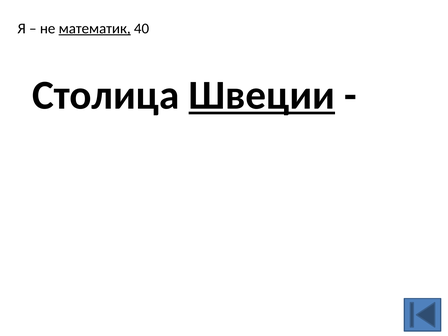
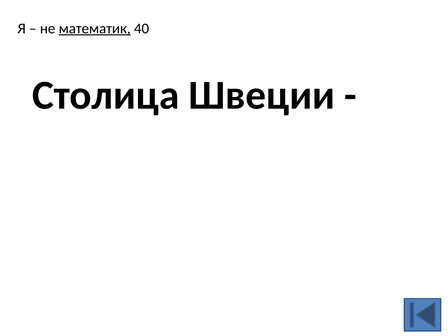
Швеции underline: present -> none (262, 95)
